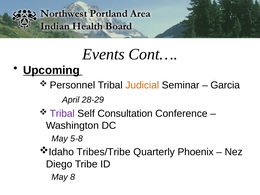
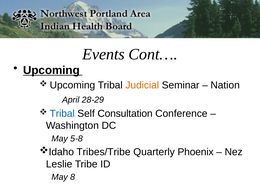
Personnel: Personnel -> Upcoming (72, 85)
Garcia: Garcia -> Nation (225, 85)
Tribal colour: purple -> blue (62, 114)
Diego: Diego -> Leslie (59, 164)
